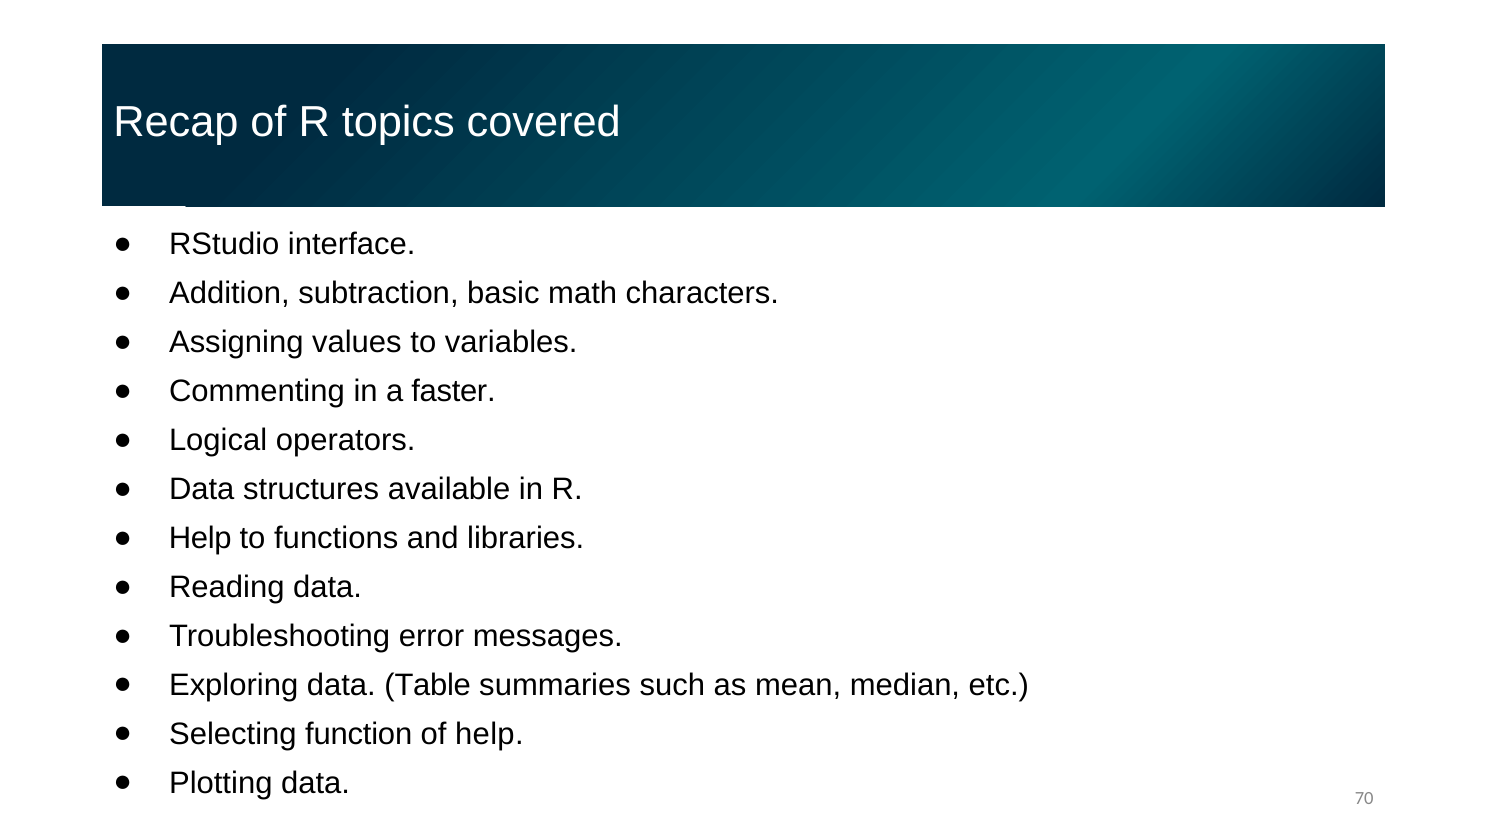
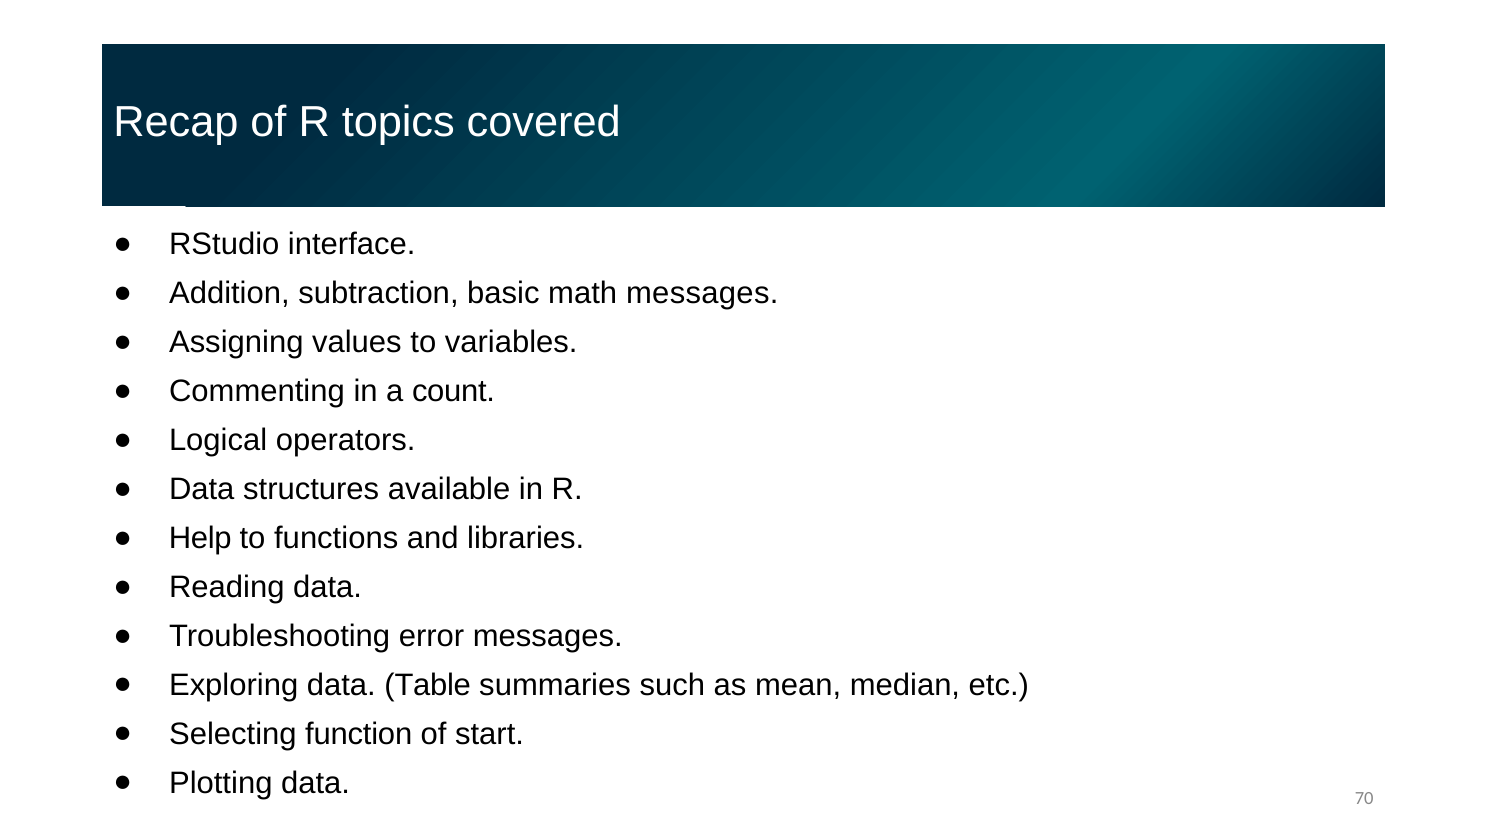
math characters: characters -> messages (702, 294)
faster: faster -> count (453, 392)
of help: help -> start (490, 734)
